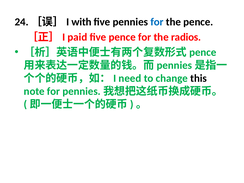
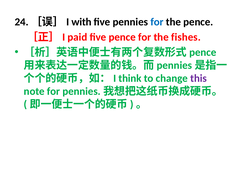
radios: radios -> fishes (186, 37)
need: need -> think (130, 78)
this colour: black -> purple (199, 78)
